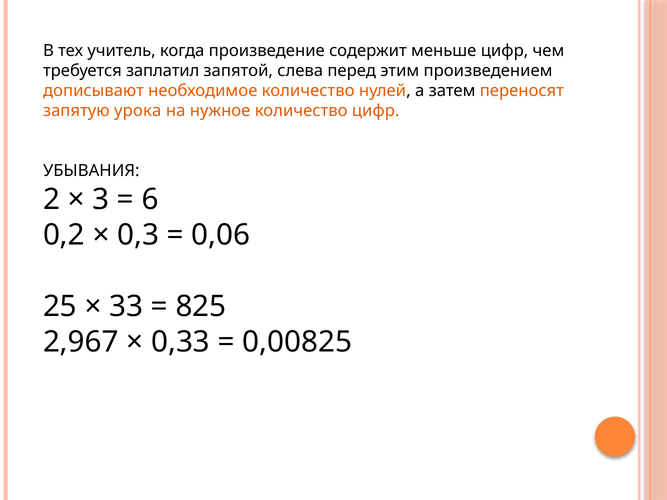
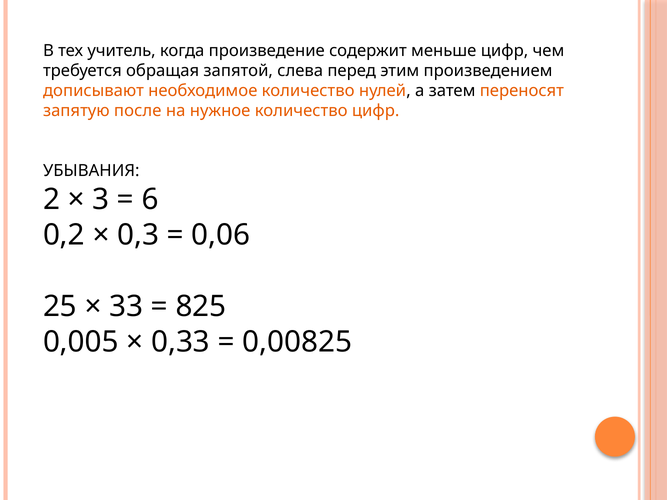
заплатил: заплатил -> обращая (163, 71)
урока: урока -> после (138, 111)
2,967: 2,967 -> 0,005 (81, 342)
